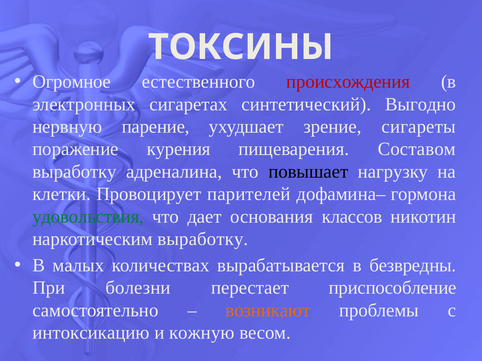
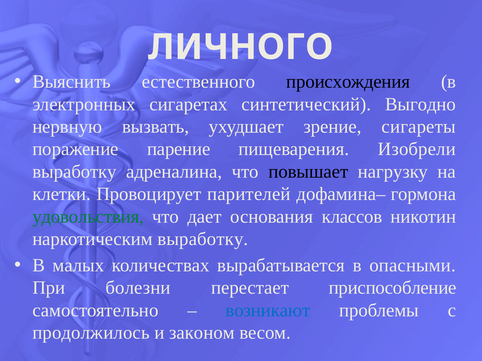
ТОКСИНЫ: ТОКСИНЫ -> ЛИЧНОГО (241, 47)
Огромное: Огромное -> Выяснить (72, 82)
происхождения colour: red -> black (348, 82)
парение: парение -> вызвать (156, 127)
курения: курения -> парение (179, 149)
Составом: Составом -> Изобрели (417, 149)
безвредны: безвредны -> опасными (413, 266)
возникают colour: orange -> blue (268, 311)
интоксикацию: интоксикацию -> продолжилось (91, 333)
кожную: кожную -> законом (202, 333)
